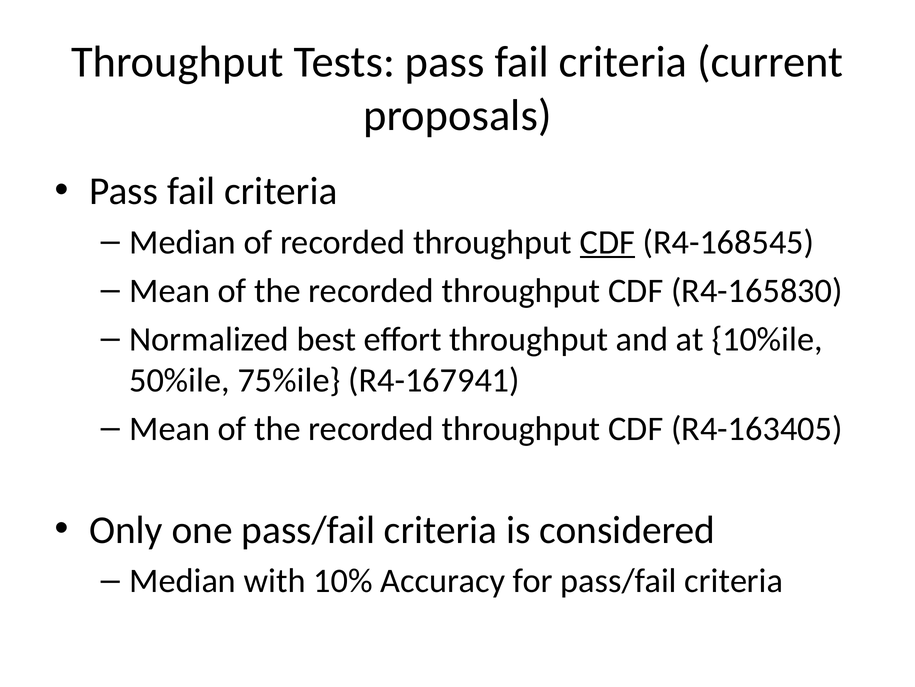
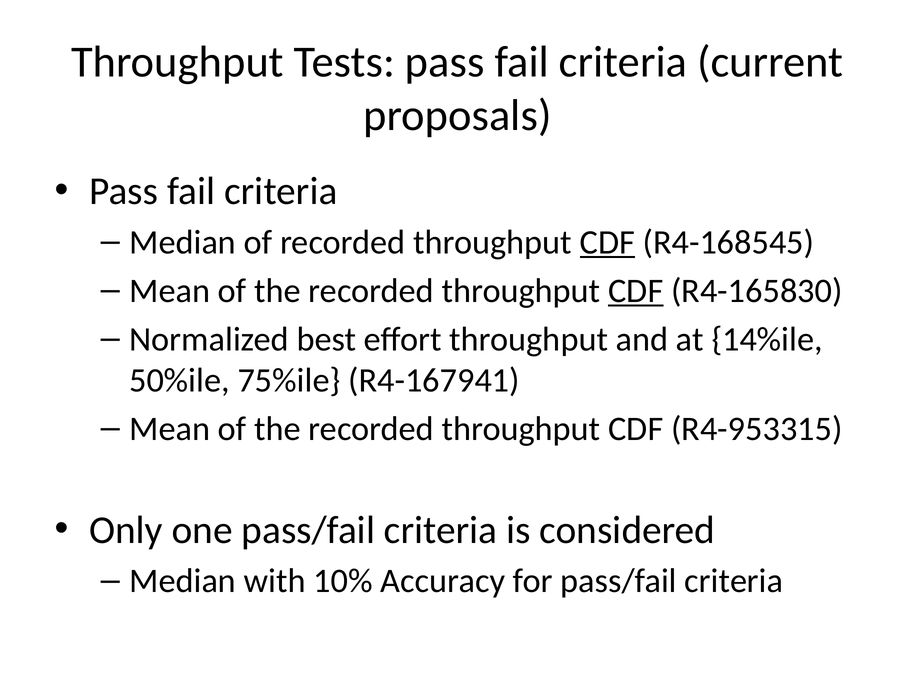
CDF underline: none -> present (636, 290)
10%ile: 10%ile -> 14%ile (767, 339)
R4-163405: R4-163405 -> R4-953315 (757, 428)
